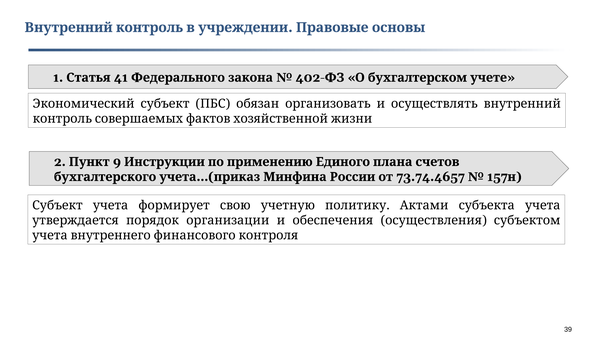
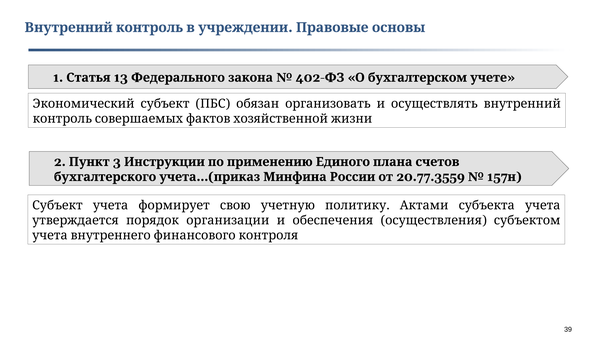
41: 41 -> 13 (121, 77)
9: 9 -> 3 (117, 162)
73.74.4657: 73.74.4657 -> 20.77.3559 (431, 177)
